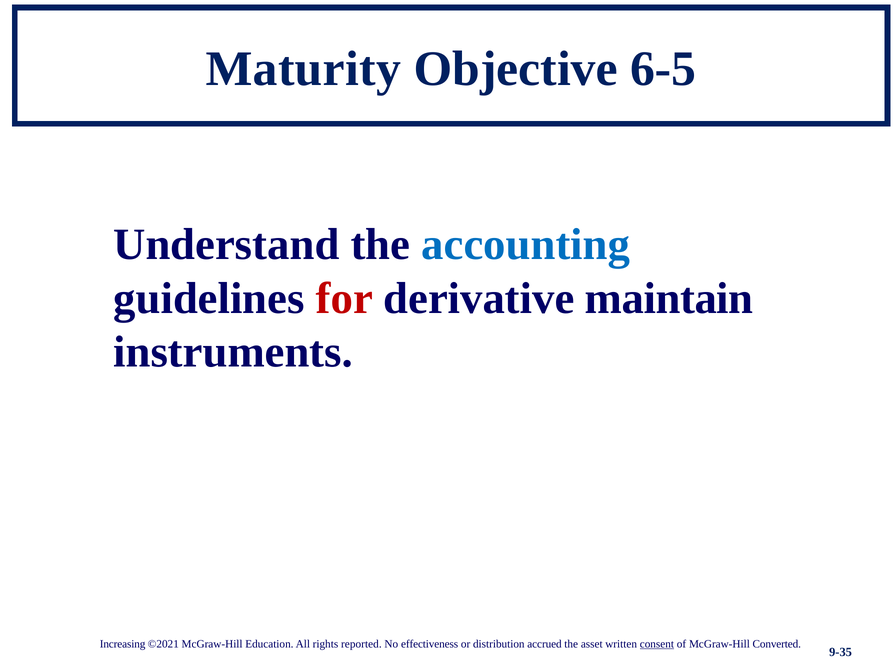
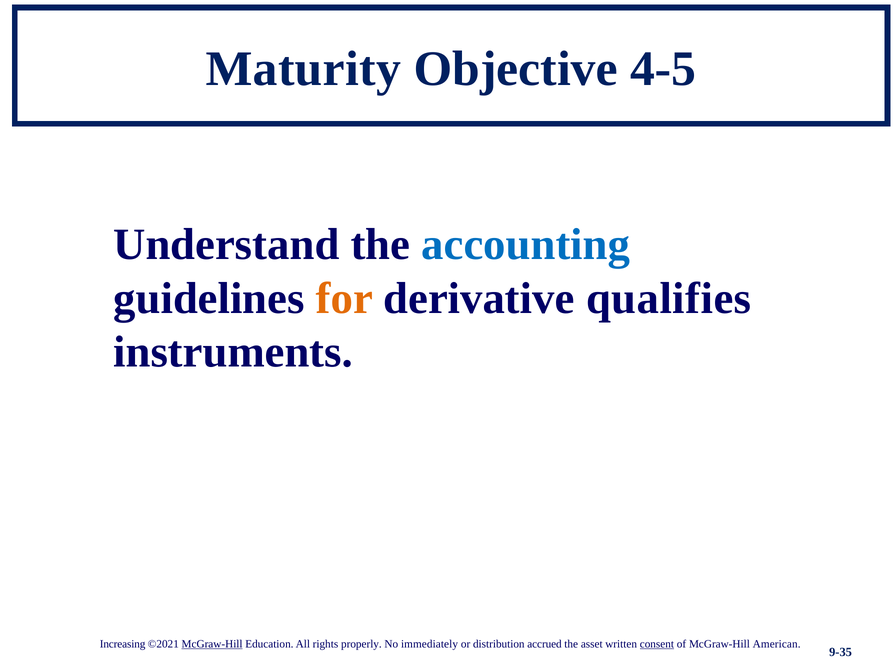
6-5: 6-5 -> 4-5 (663, 69)
for colour: red -> orange (344, 298)
maintain: maintain -> qualifies (669, 298)
McGraw-Hill underline: none -> present (212, 644)
reported: reported -> properly (361, 644)
effectiveness: effectiveness -> immediately (430, 644)
Converted: Converted -> American (777, 644)
